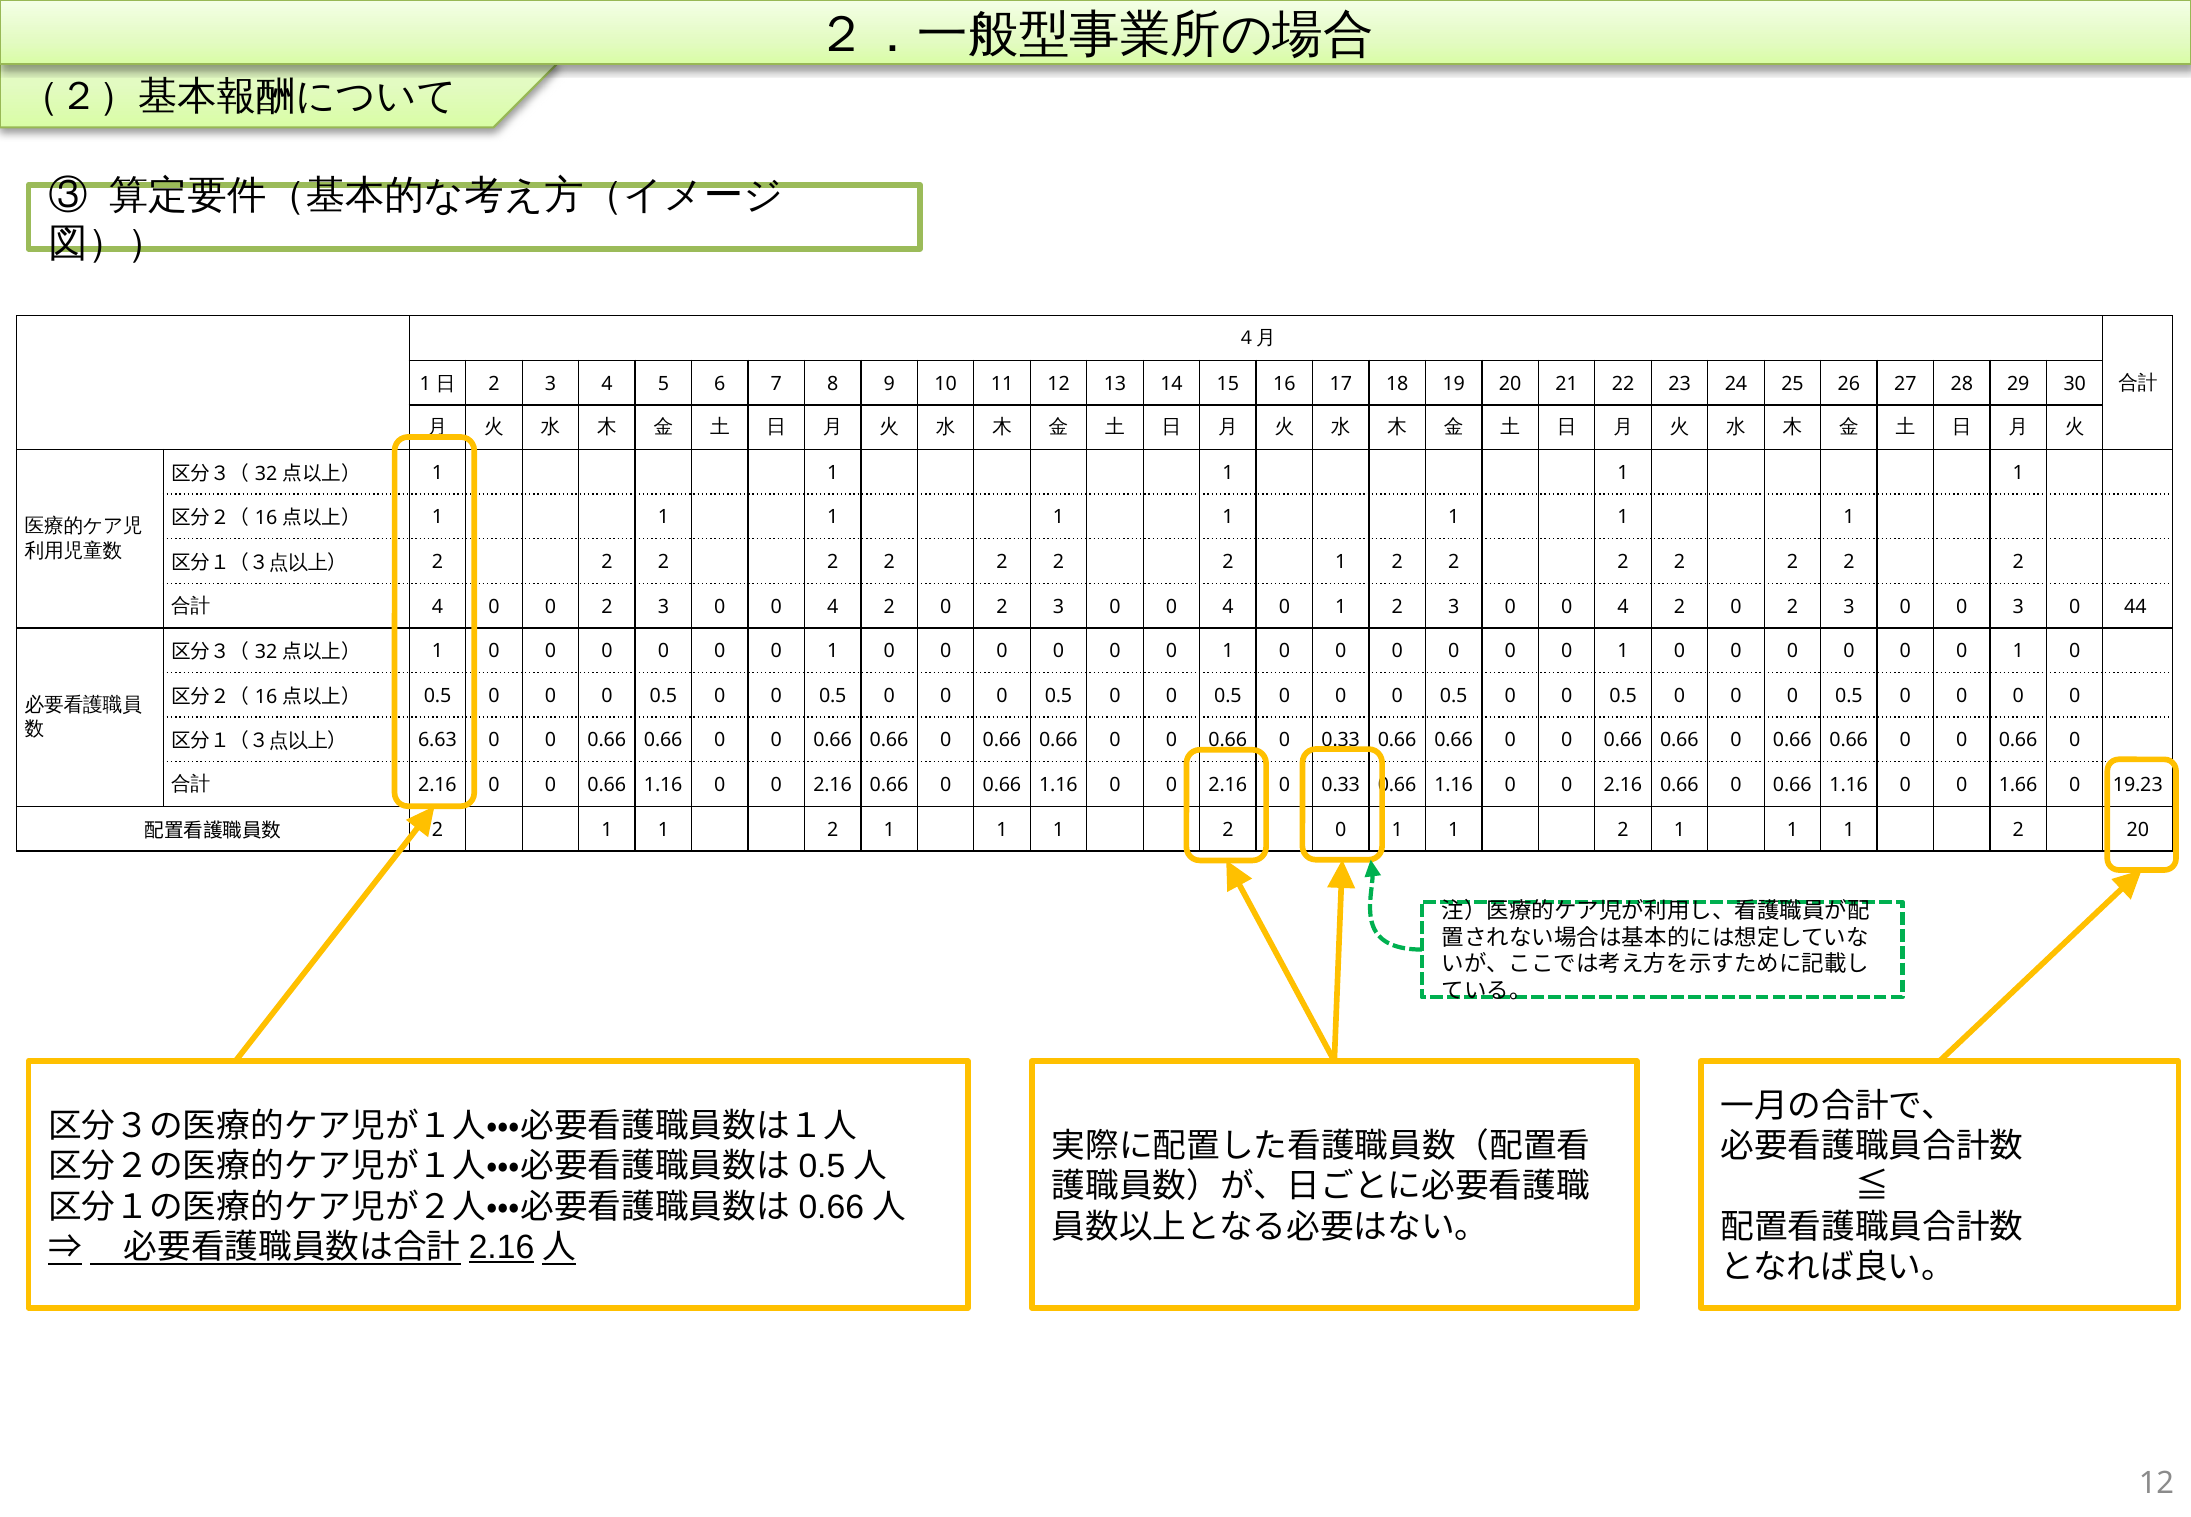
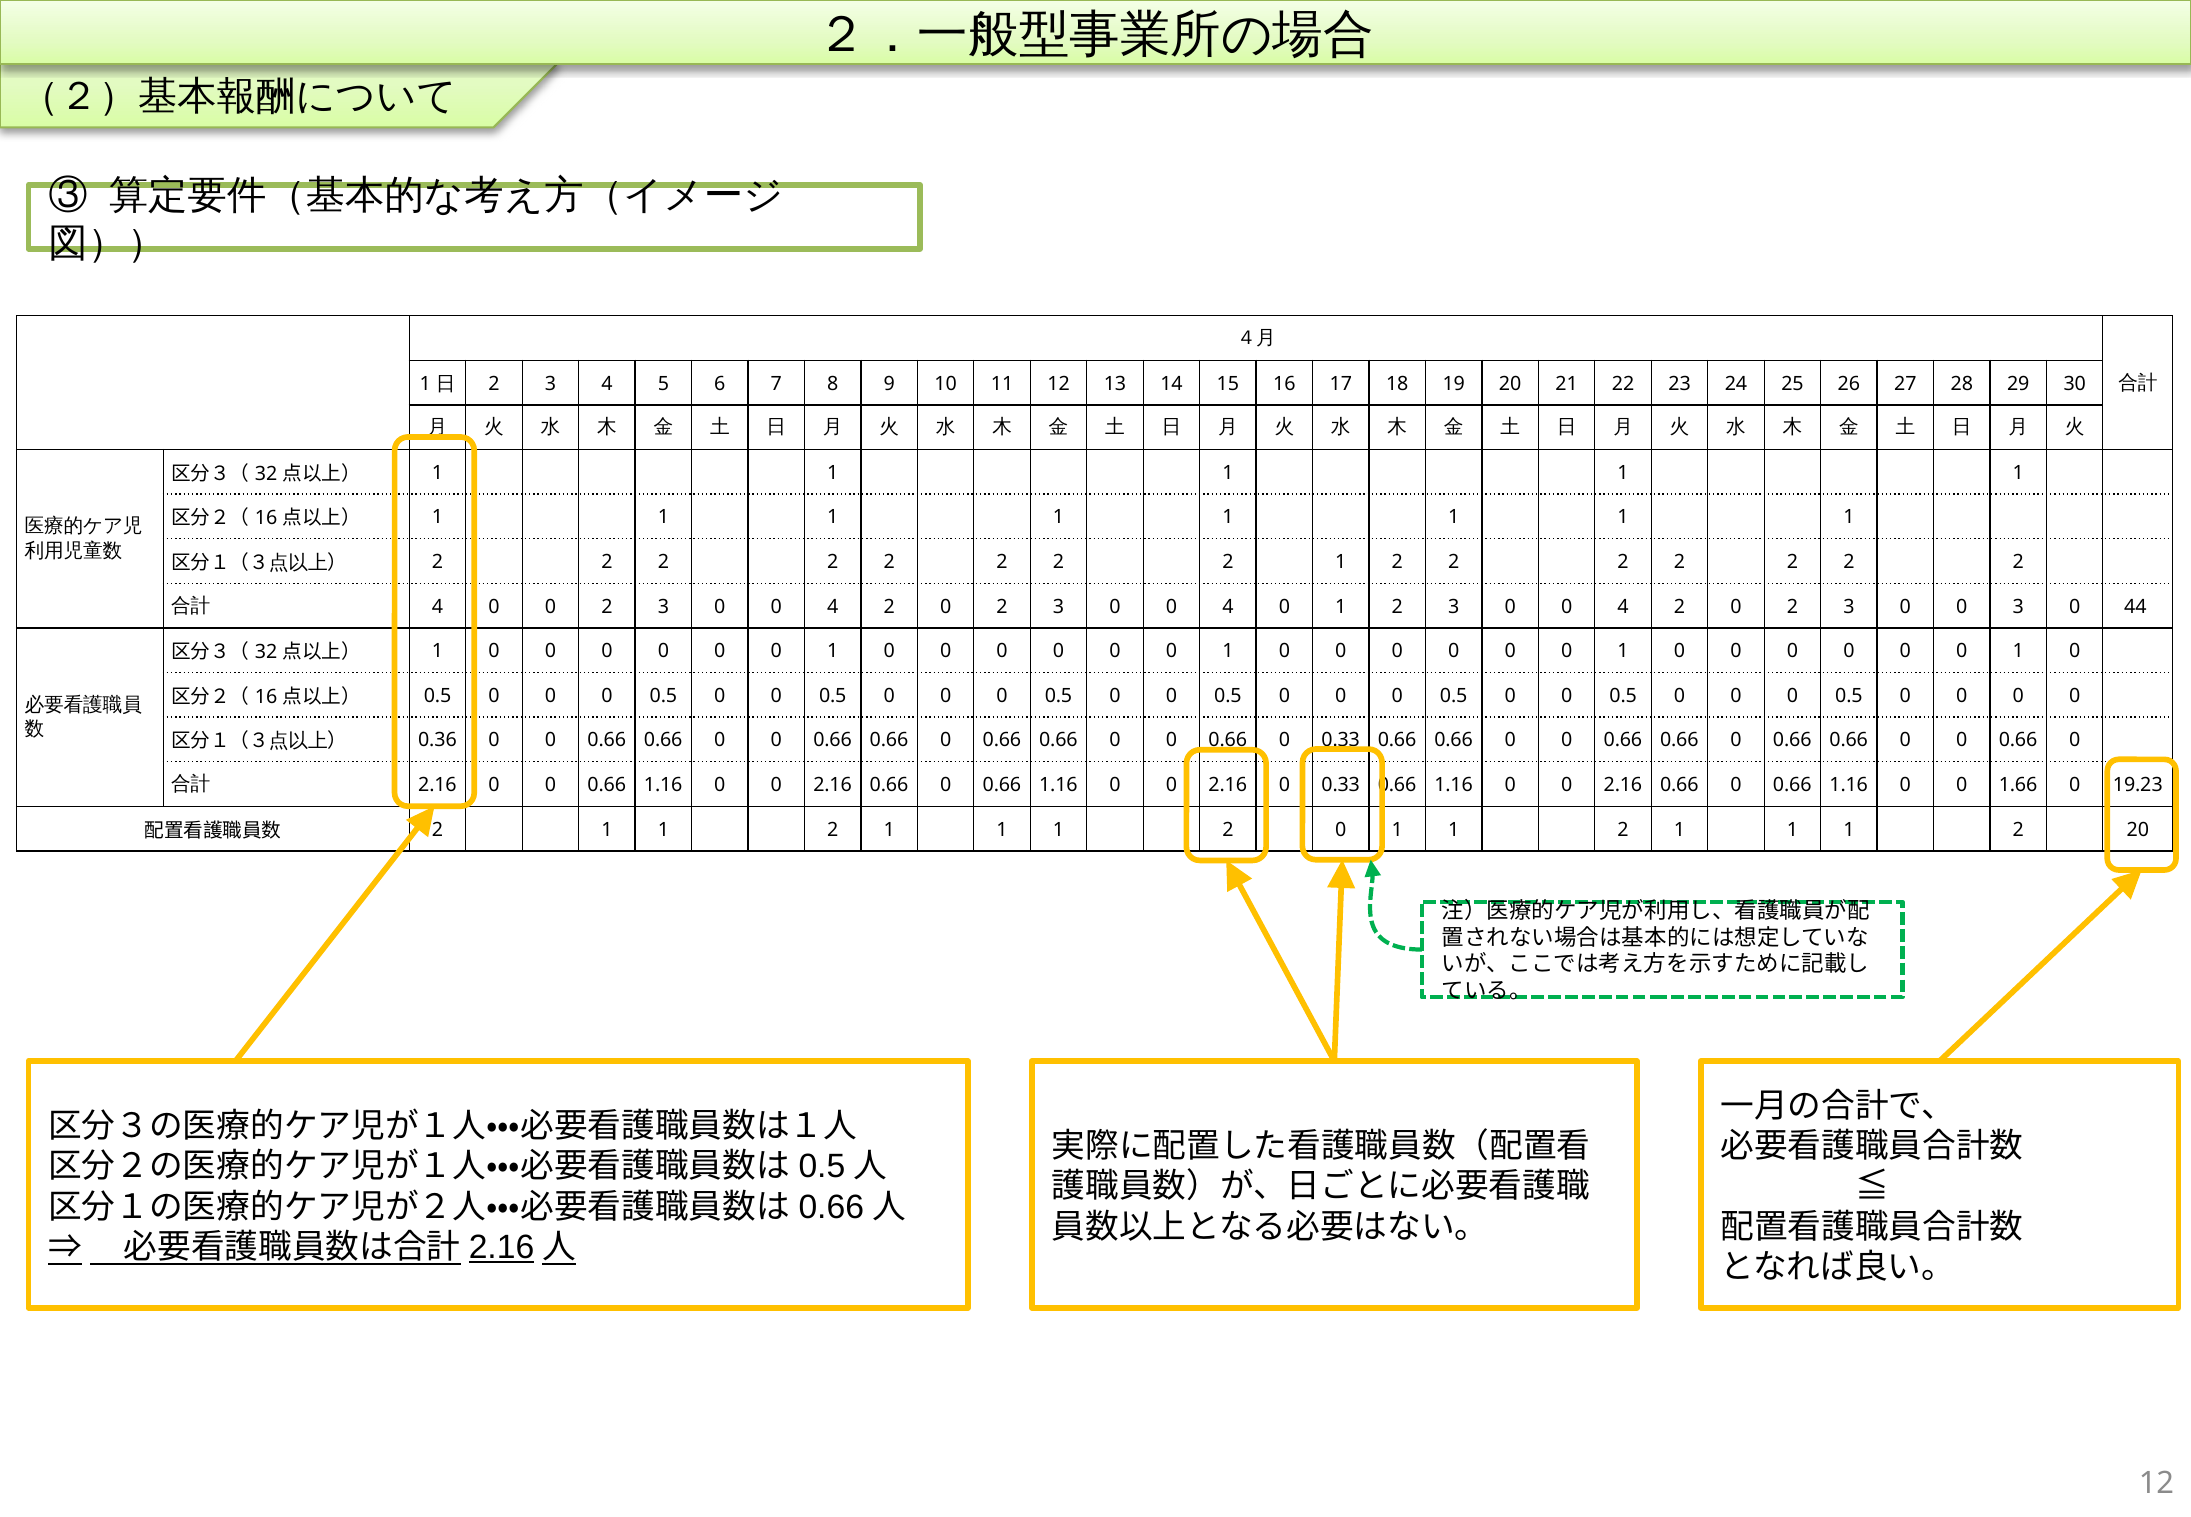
6.63: 6.63 -> 0.36 (437, 740)
